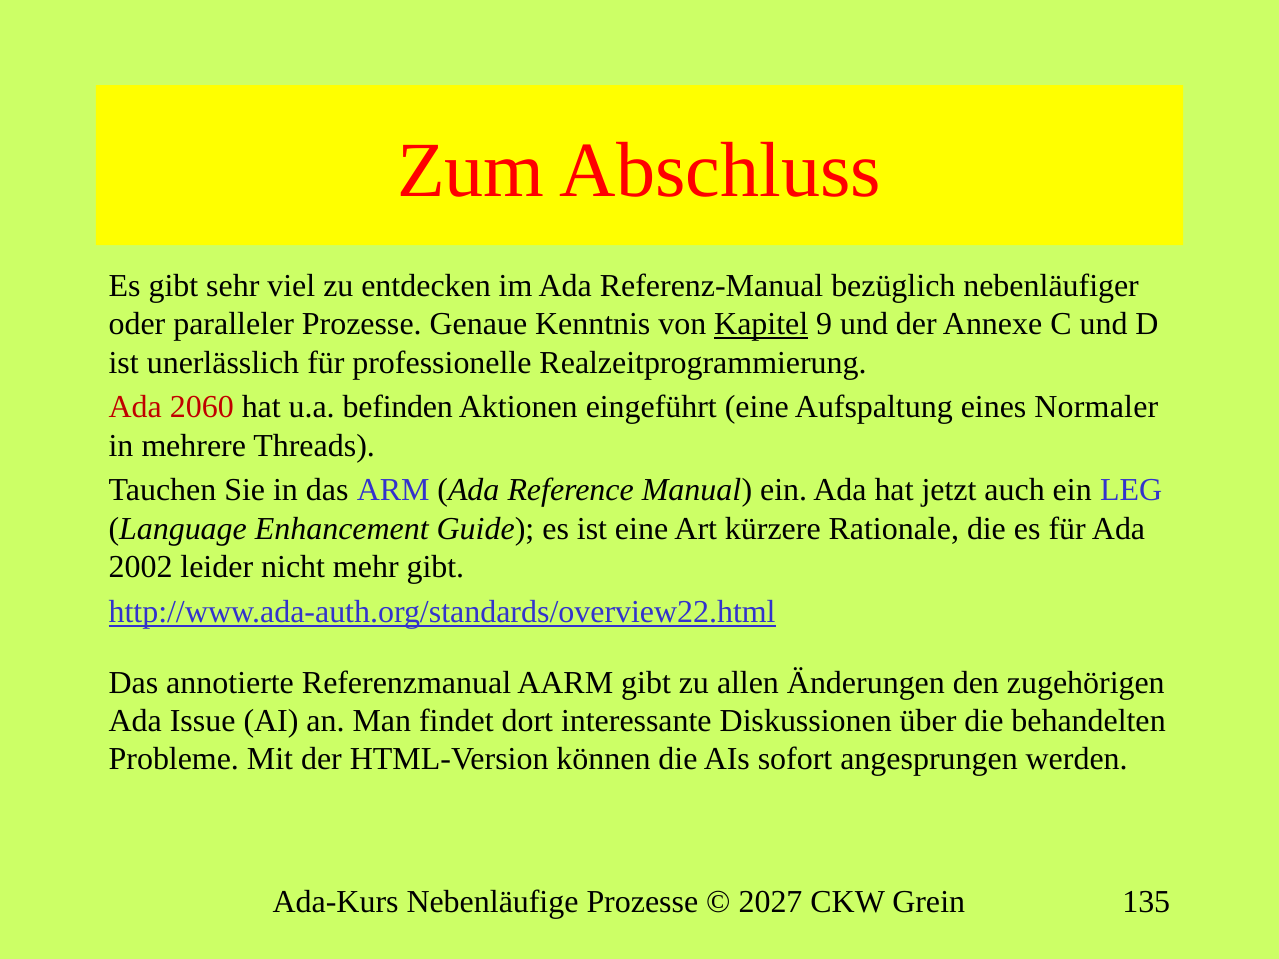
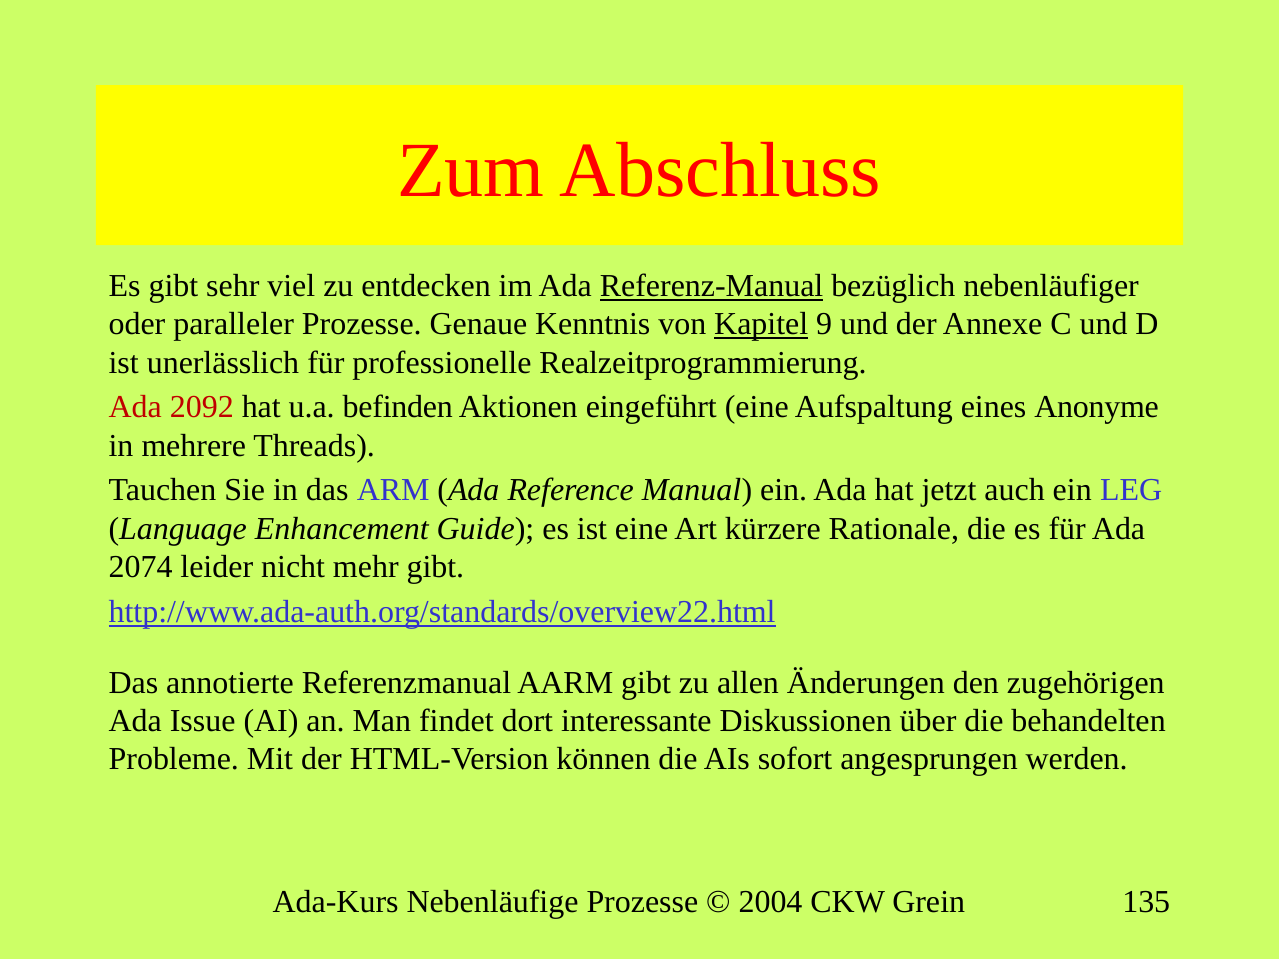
Referenz-Manual underline: none -> present (712, 286)
2060: 2060 -> 2092 (202, 407)
Normaler: Normaler -> Anonyme (1097, 407)
2002: 2002 -> 2074 (141, 567)
2027: 2027 -> 2004 (771, 902)
